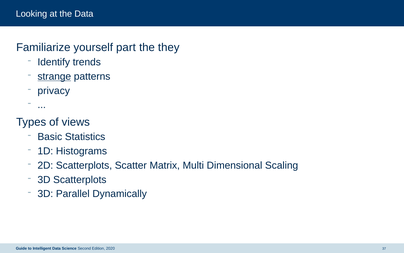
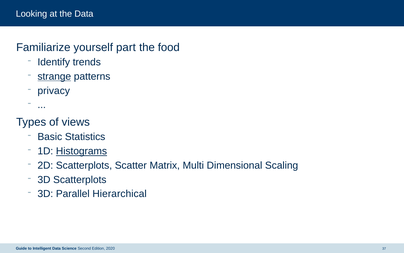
they: they -> food (169, 47)
Histograms underline: none -> present (82, 151)
Dynamically: Dynamically -> Hierarchical (120, 194)
